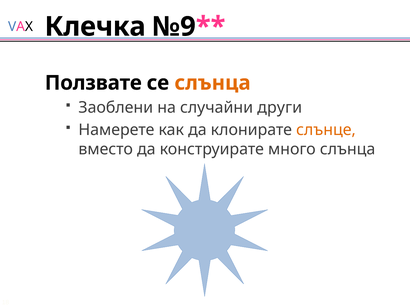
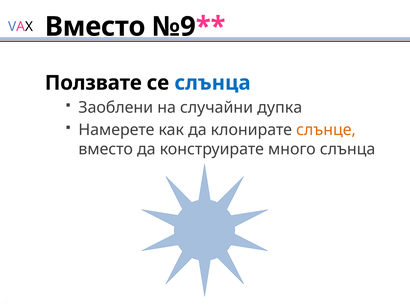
Клечка: Клечка -> Вместо (95, 27)
слънца colour: orange -> blue (213, 83)
други: други -> дупка (280, 108)
